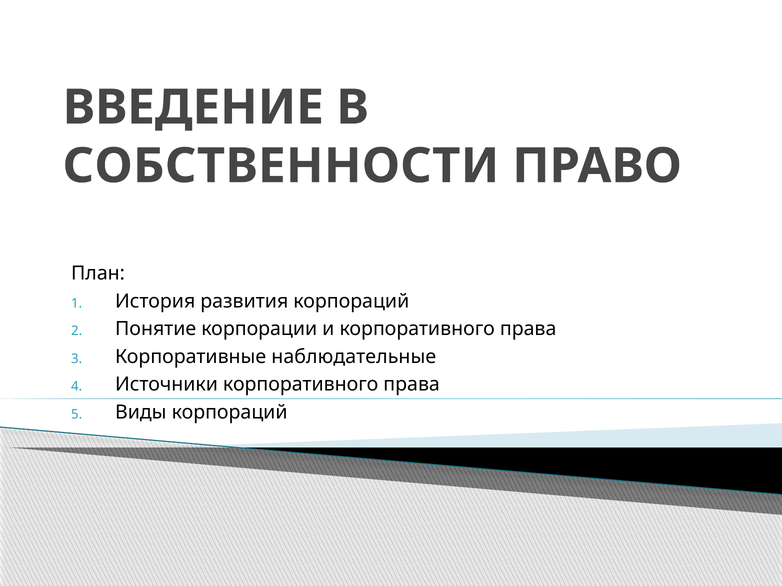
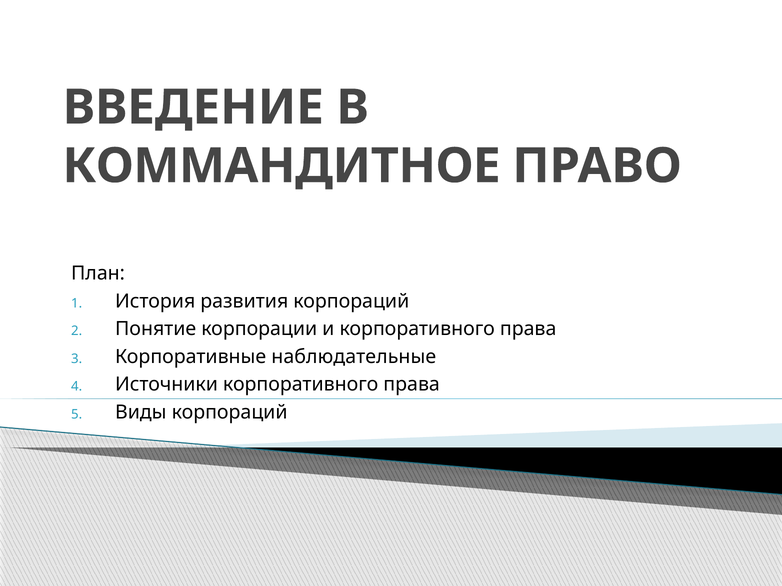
СОБСТВЕННОСТИ: СОБСТВЕННОСТИ -> КОММАНДИТНОЕ (281, 166)
